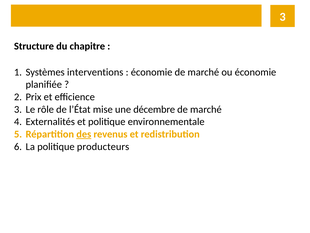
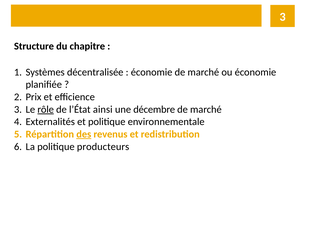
interventions: interventions -> décentralisée (95, 72)
rôle underline: none -> present (46, 109)
mise: mise -> ainsi (103, 109)
